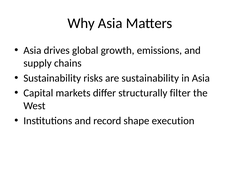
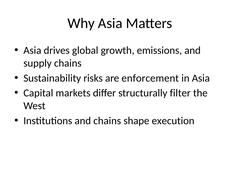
are sustainability: sustainability -> enforcement (150, 78)
and record: record -> chains (107, 121)
